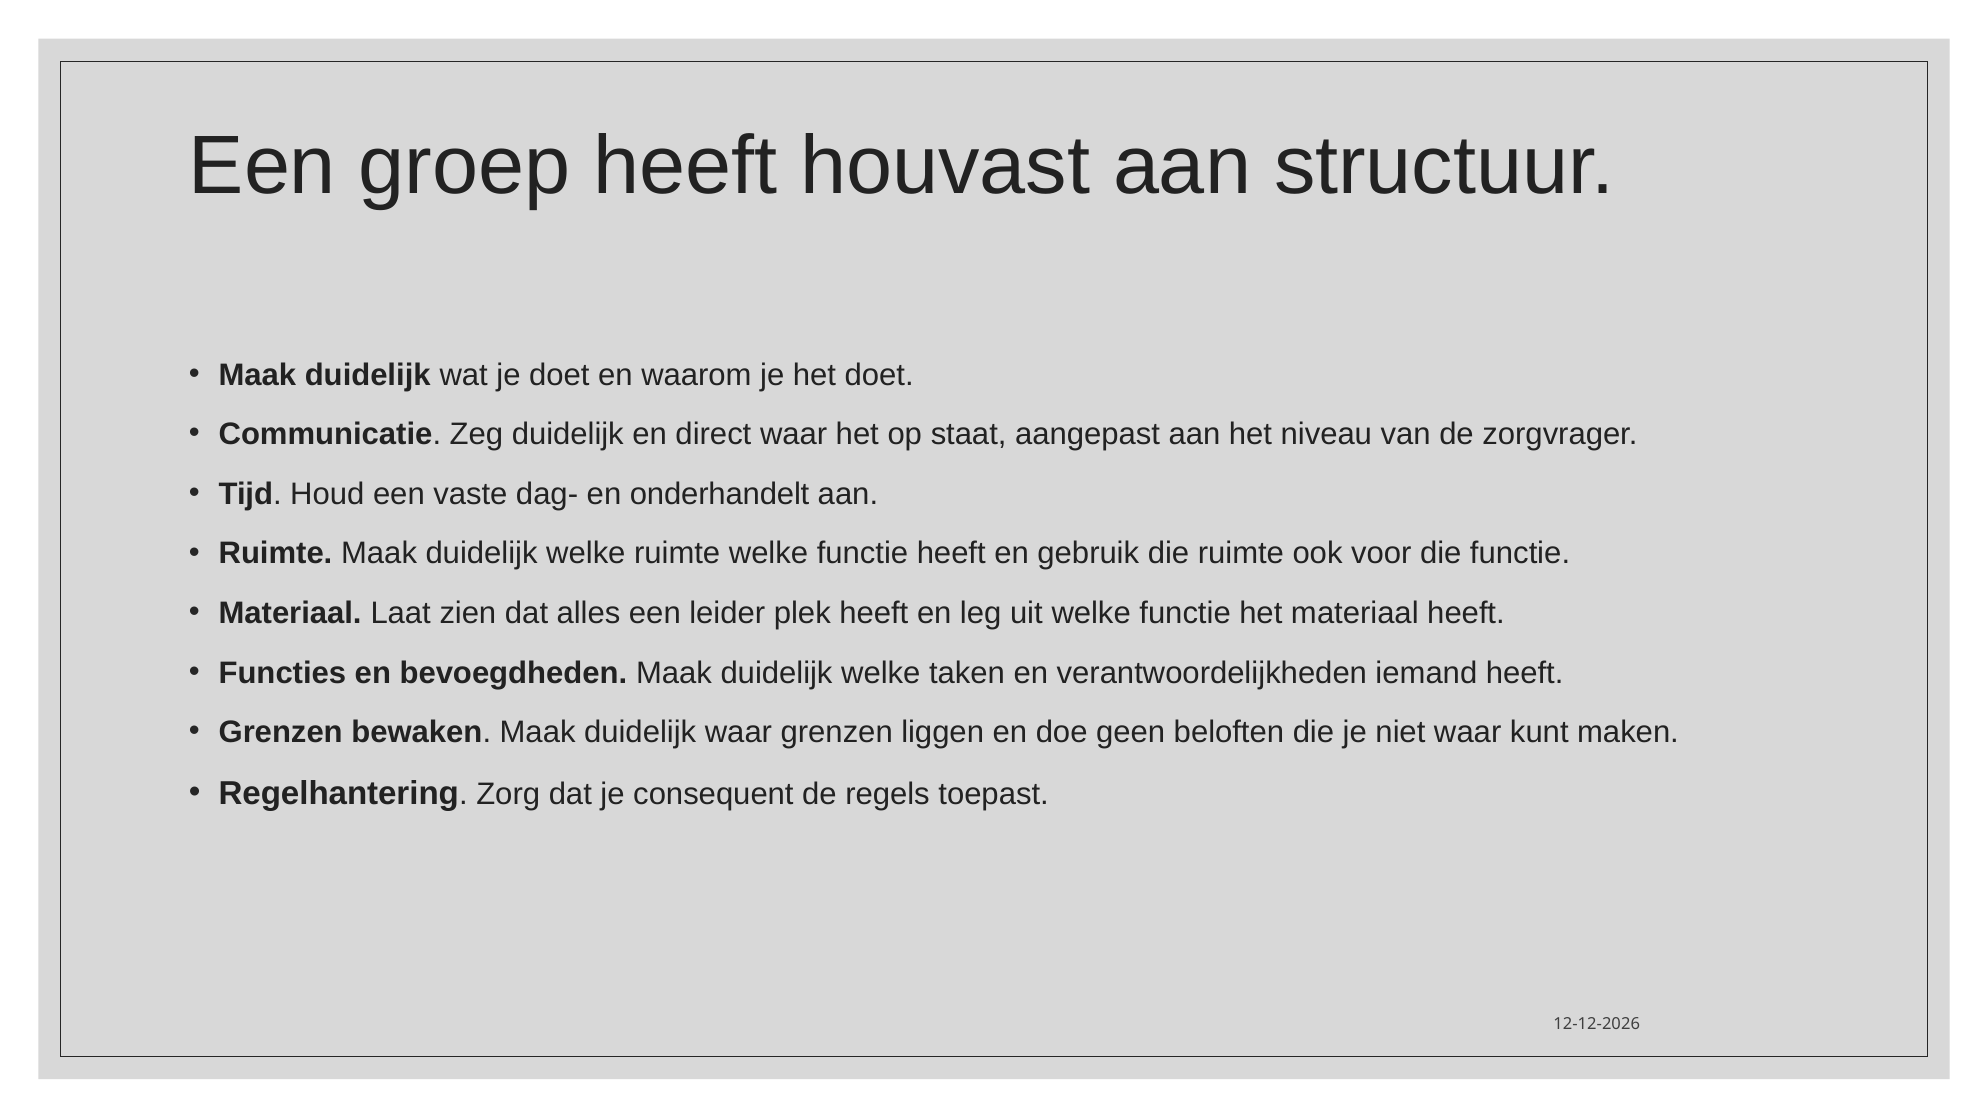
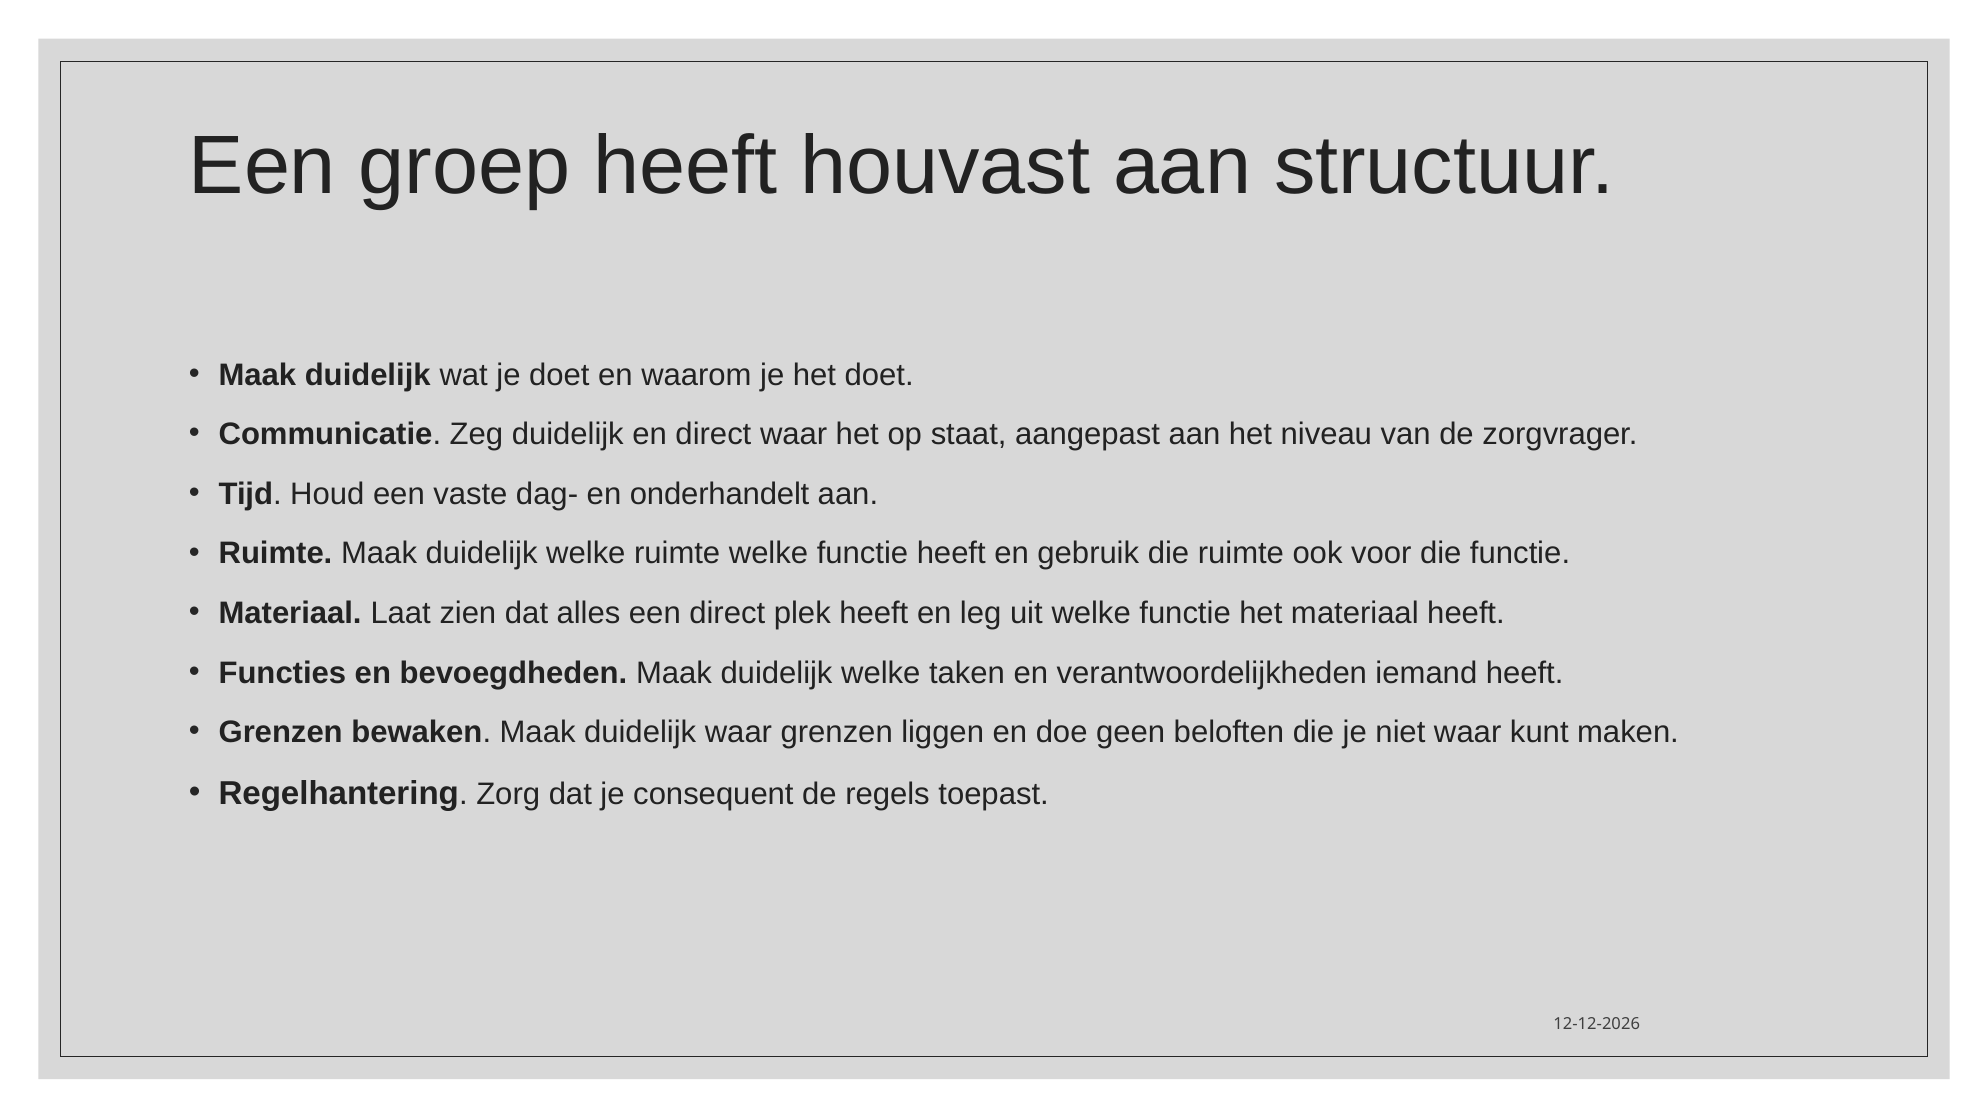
een leider: leider -> direct (727, 613)
